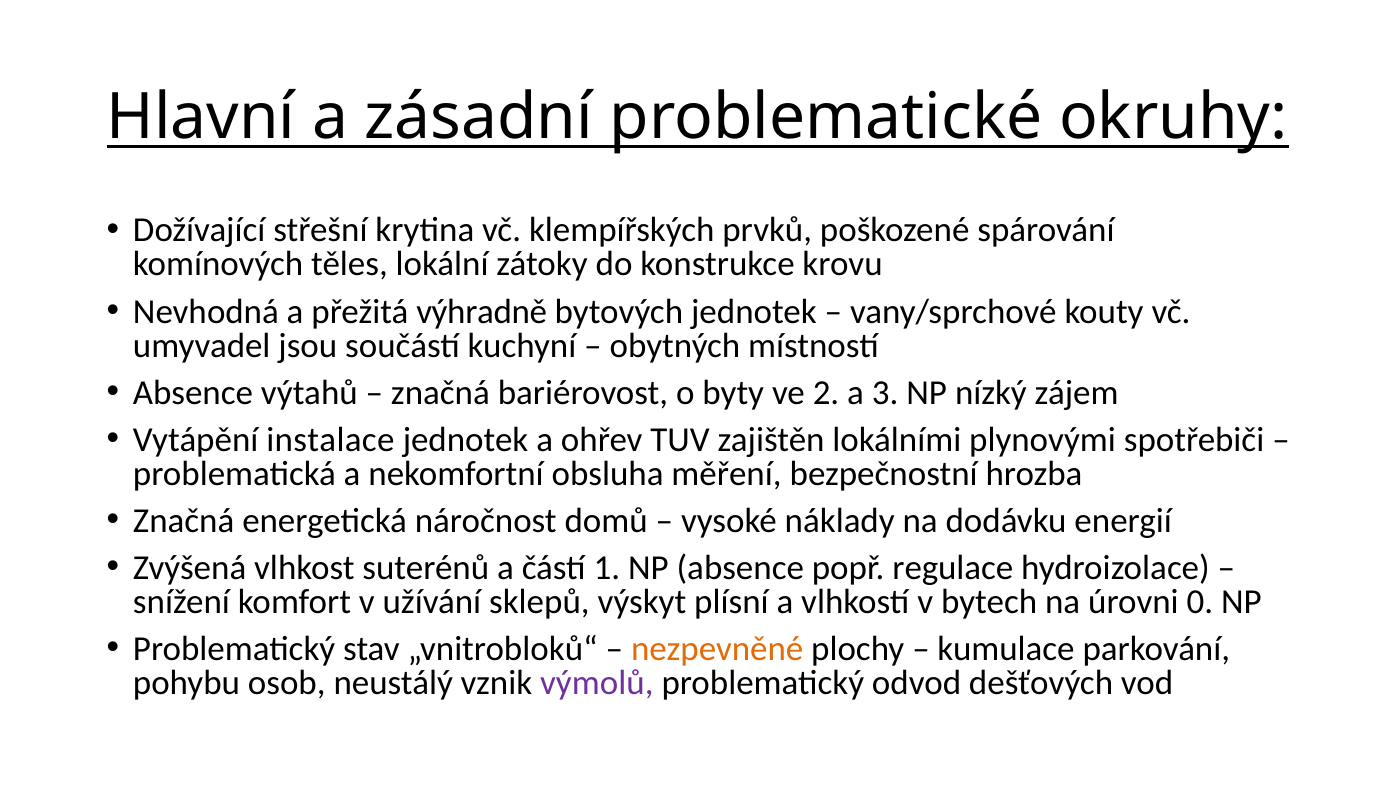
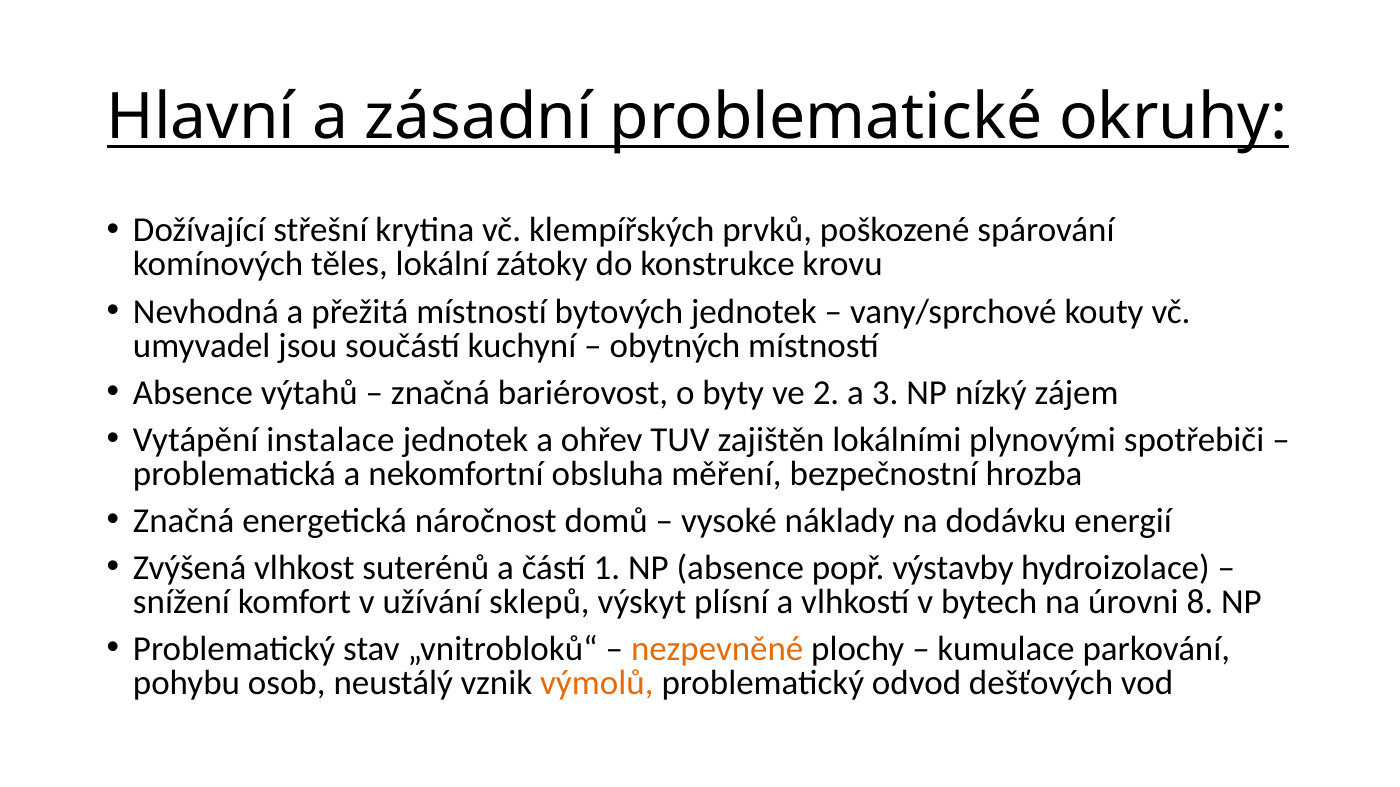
přežitá výhradně: výhradně -> místností (482, 312)
regulace: regulace -> výstavby (953, 568)
0: 0 -> 8 (1200, 602)
výmolů colour: purple -> orange (597, 683)
